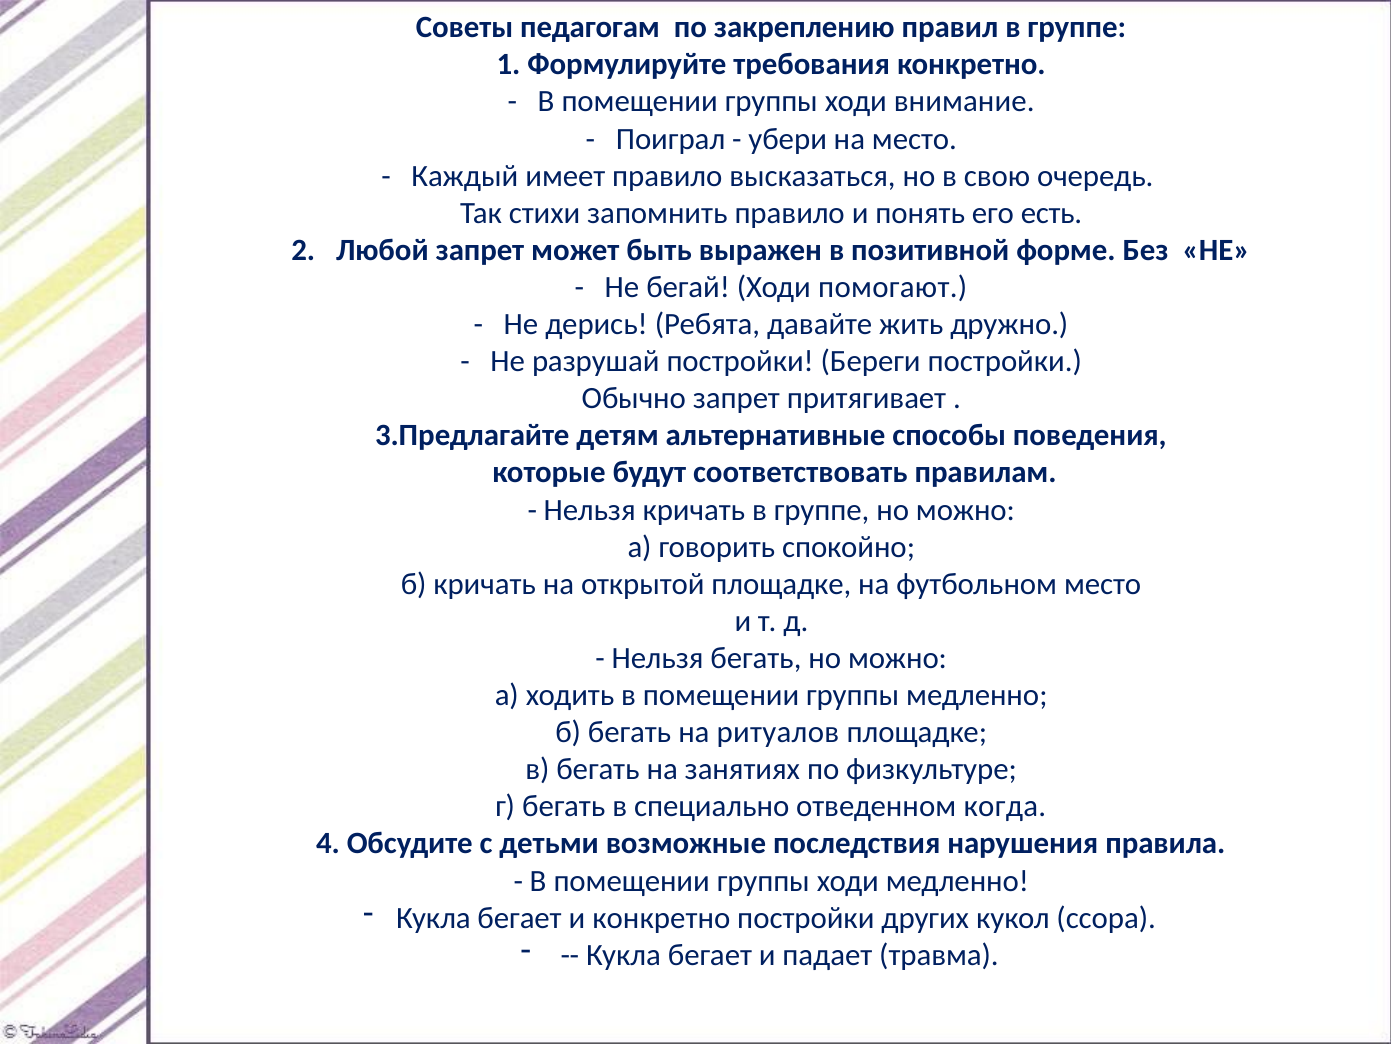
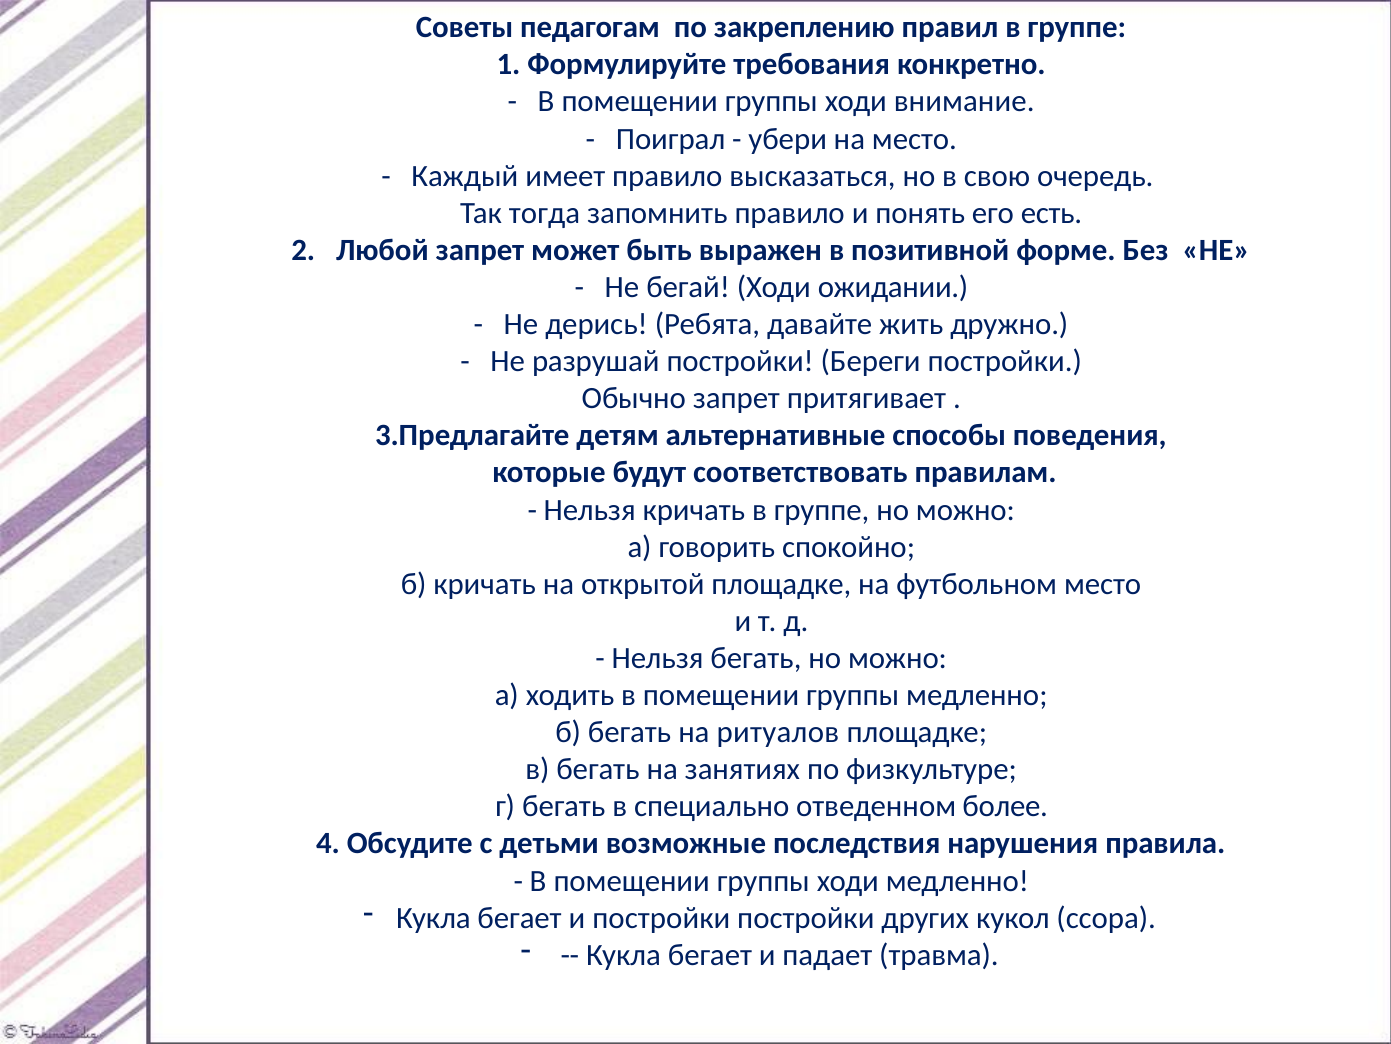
стихи: стихи -> тогда (545, 213)
помогают: помогают -> ожидании (893, 287)
когда: когда -> более (1005, 806)
и конкретно: конкретно -> постройки (661, 917)
